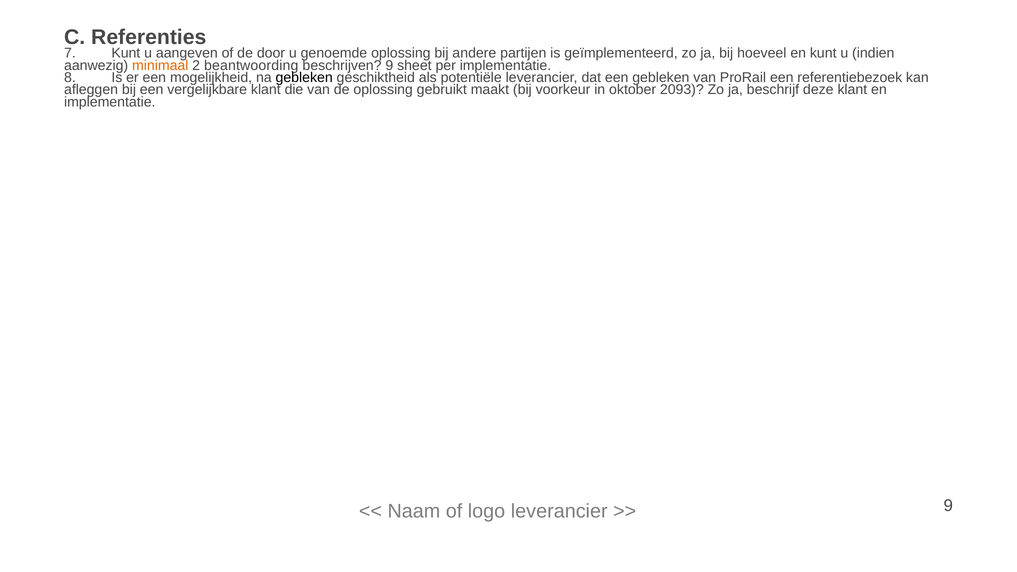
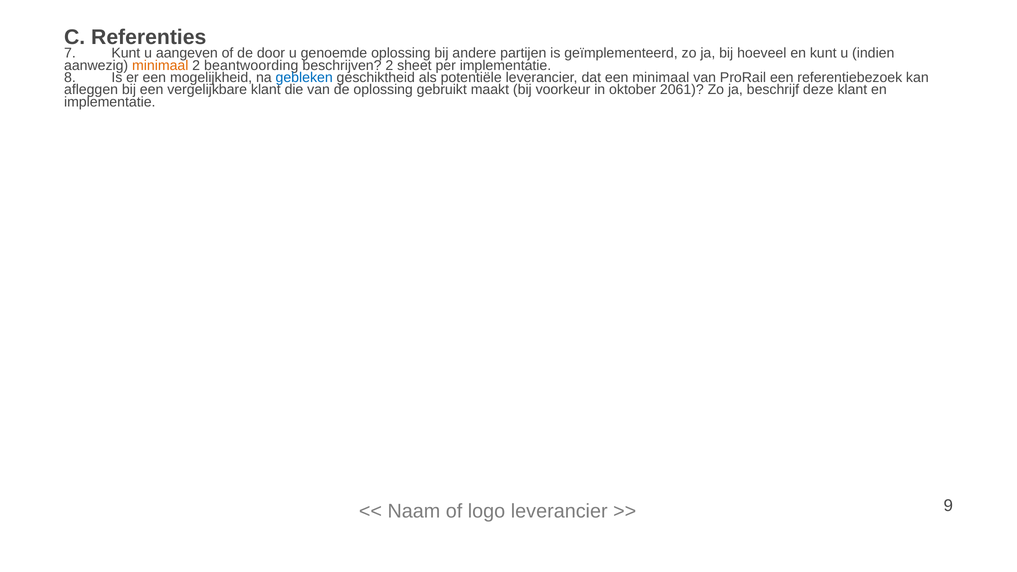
beschrijven 9: 9 -> 2 (389, 65)
gebleken colour: black -> blue (304, 78)
een gebleken: gebleken -> minimaal (661, 78)
2093: 2093 -> 2061 (682, 90)
